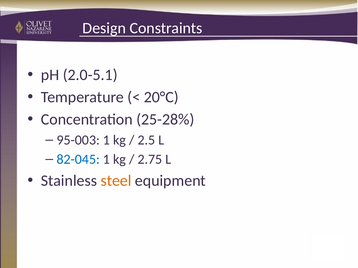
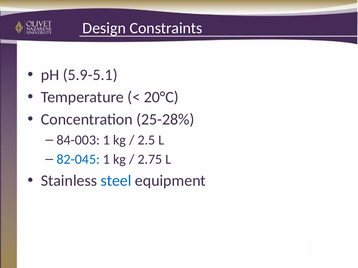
2.0-5.1: 2.0-5.1 -> 5.9-5.1 (90, 75)
95-003: 95-003 -> 84-003 (78, 140)
steel colour: orange -> blue (116, 181)
